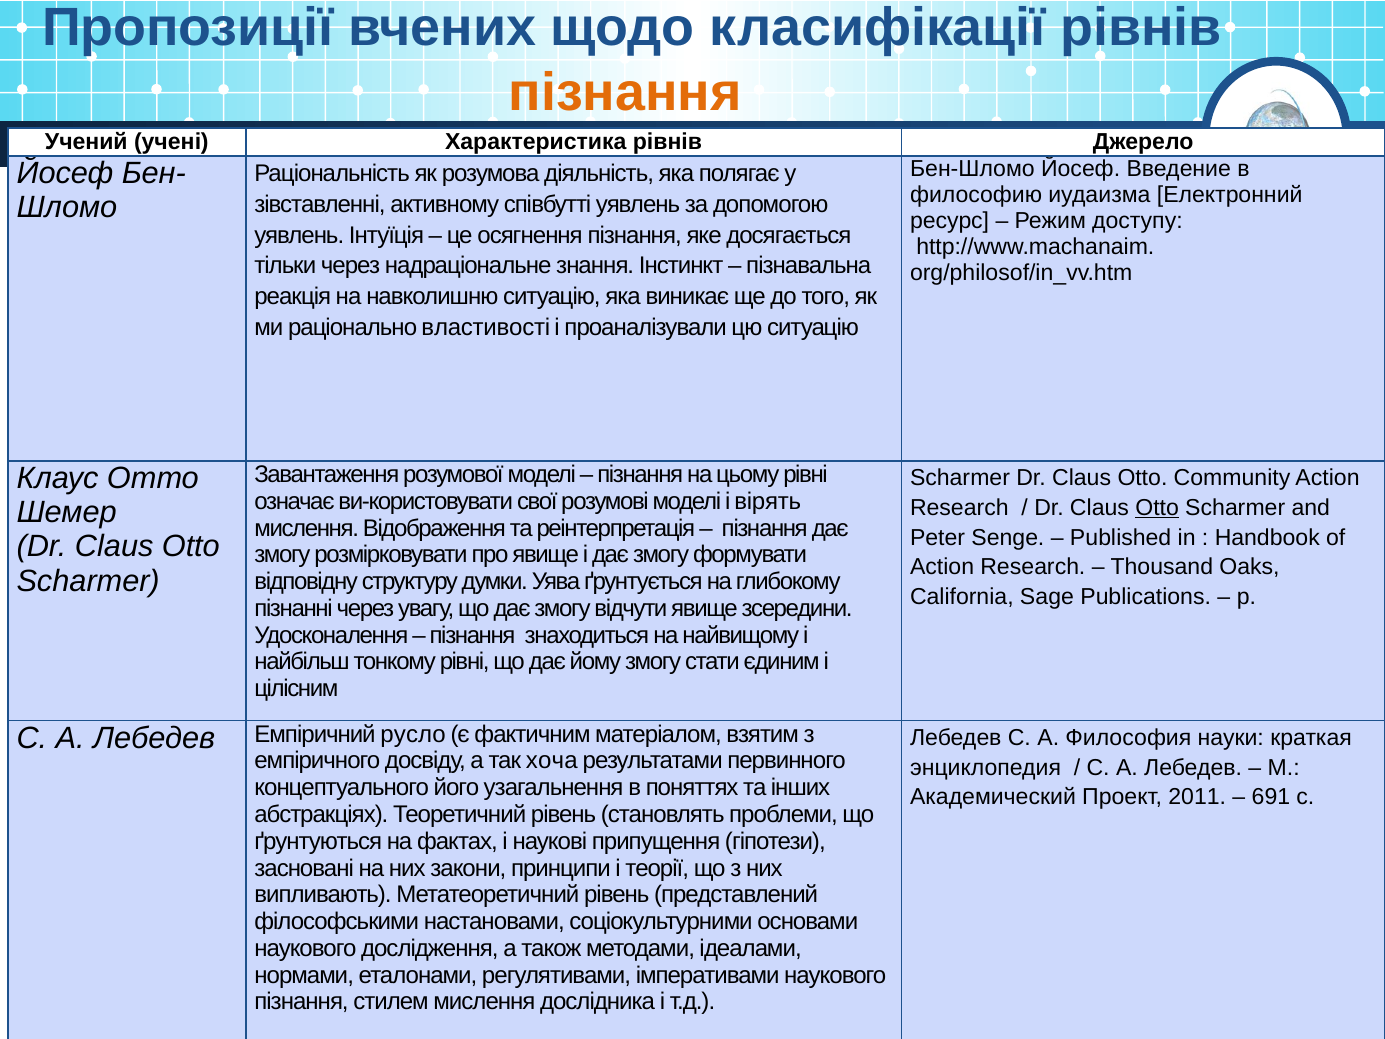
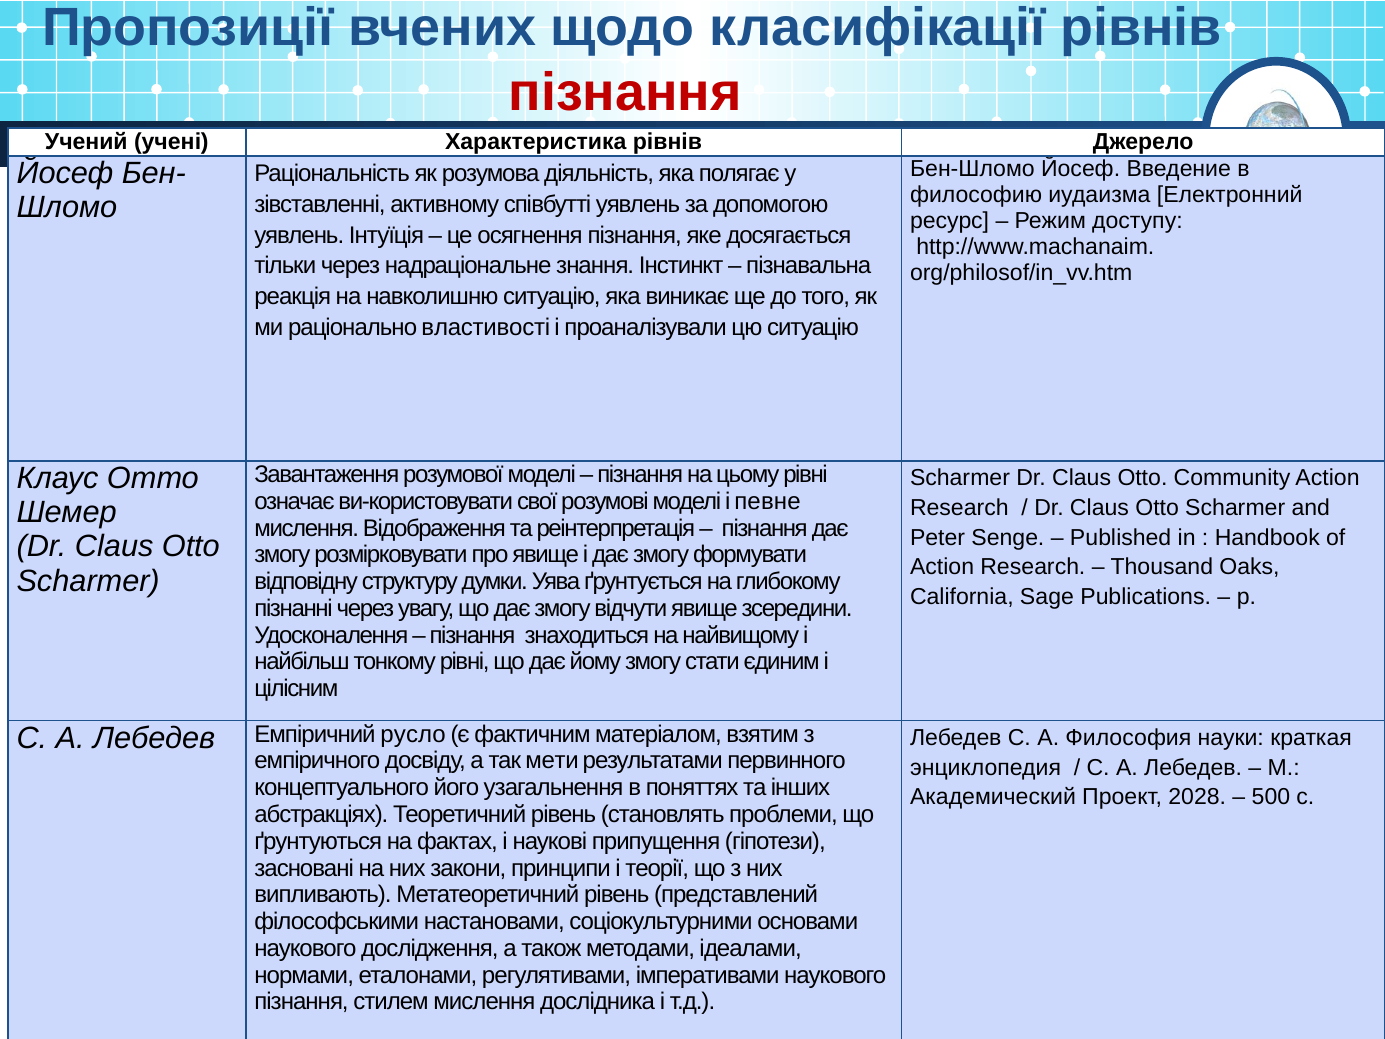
пізнання colour: orange -> red (625, 92)
вірять: вірять -> певне (768, 501)
Otto underline: present -> none (1157, 508)
хоча: хоча -> мети (552, 761)
2011: 2011 -> 2028 (1197, 797)
691: 691 -> 500 (1271, 797)
